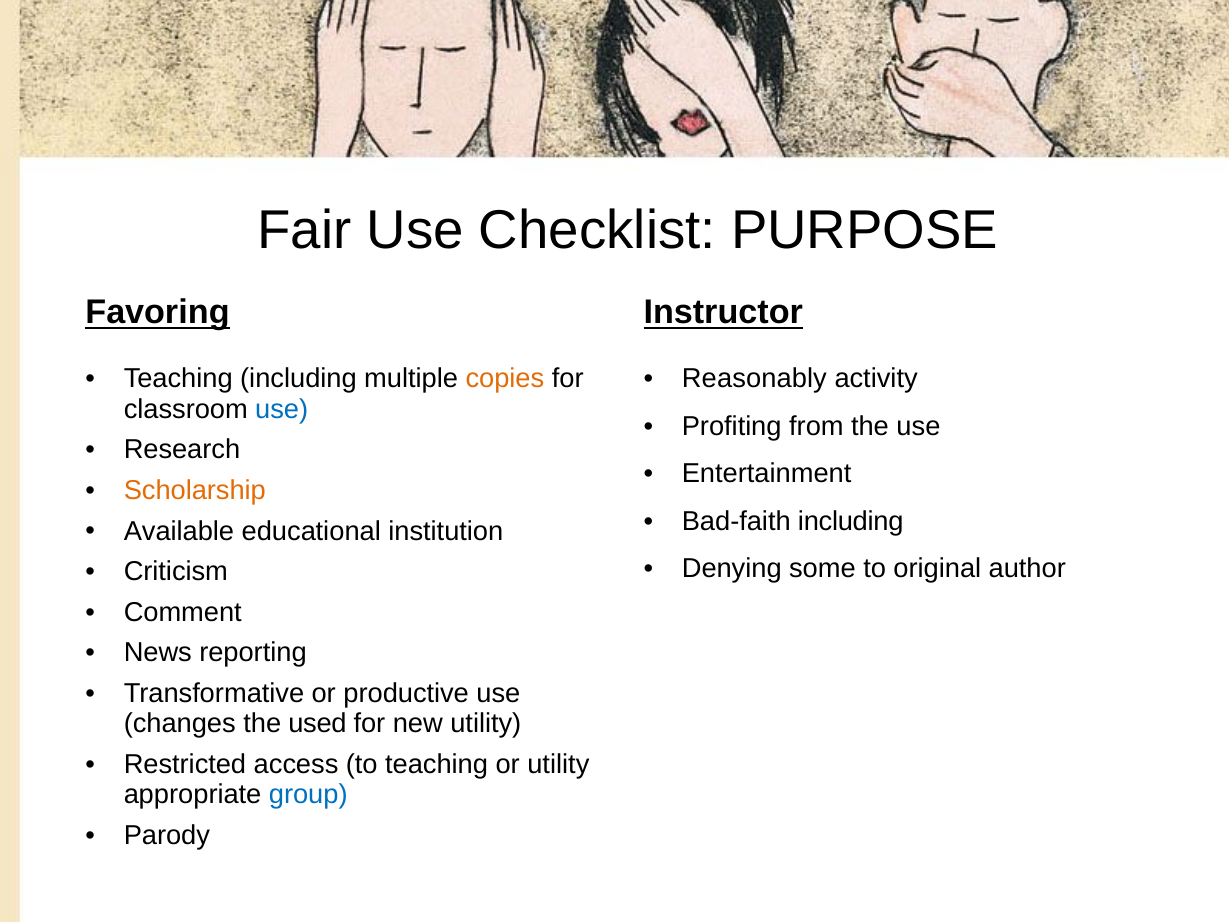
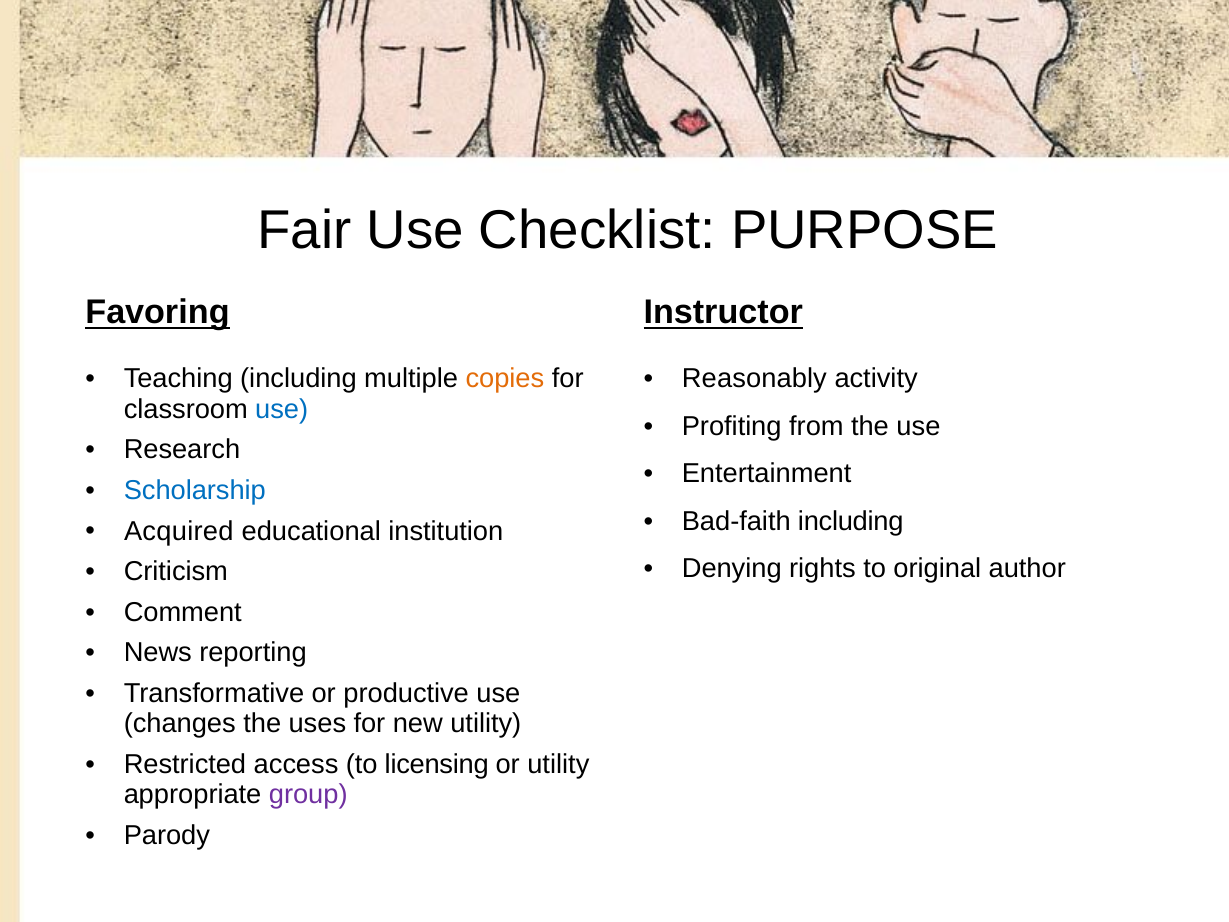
Scholarship colour: orange -> blue (195, 490)
Available: Available -> Acquired (179, 531)
some: some -> rights (822, 568)
used: used -> uses (317, 724)
to teaching: teaching -> licensing (437, 764)
group colour: blue -> purple (308, 795)
